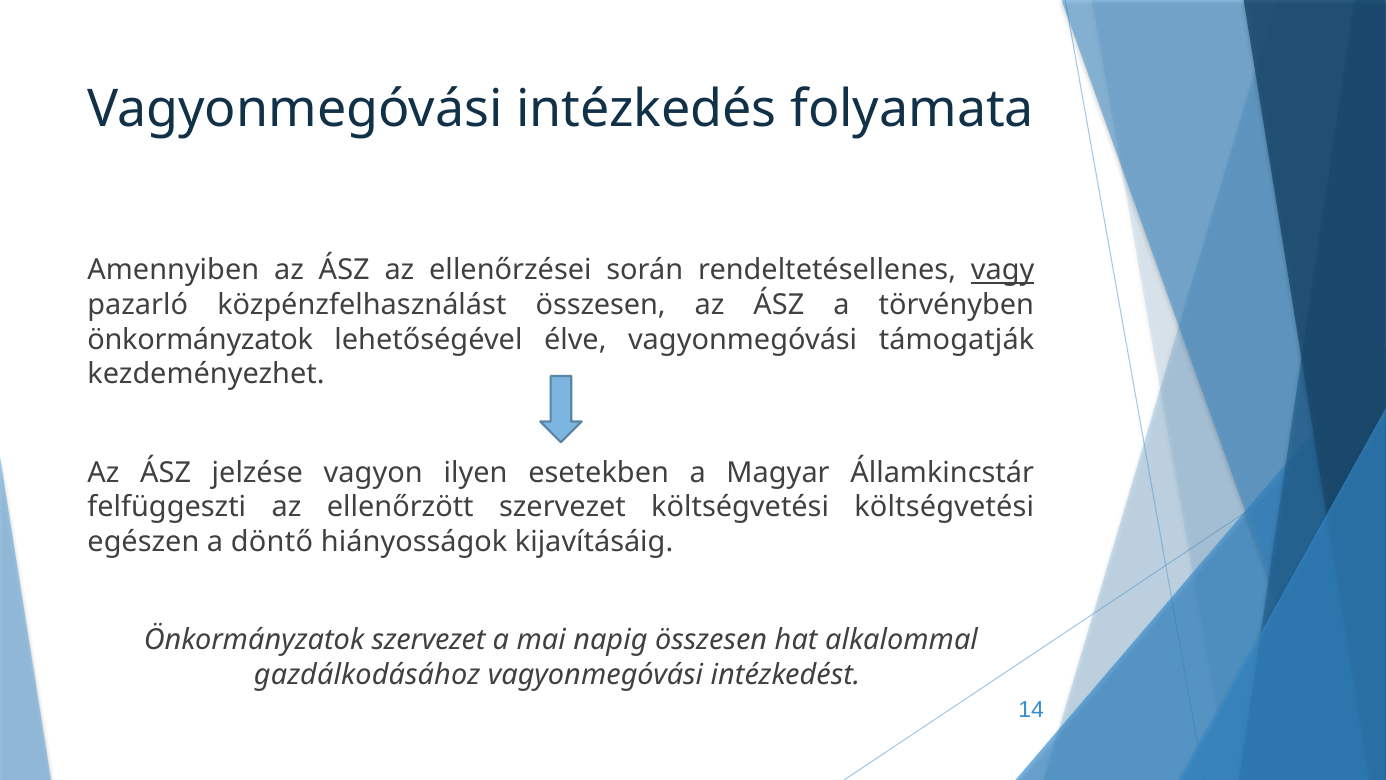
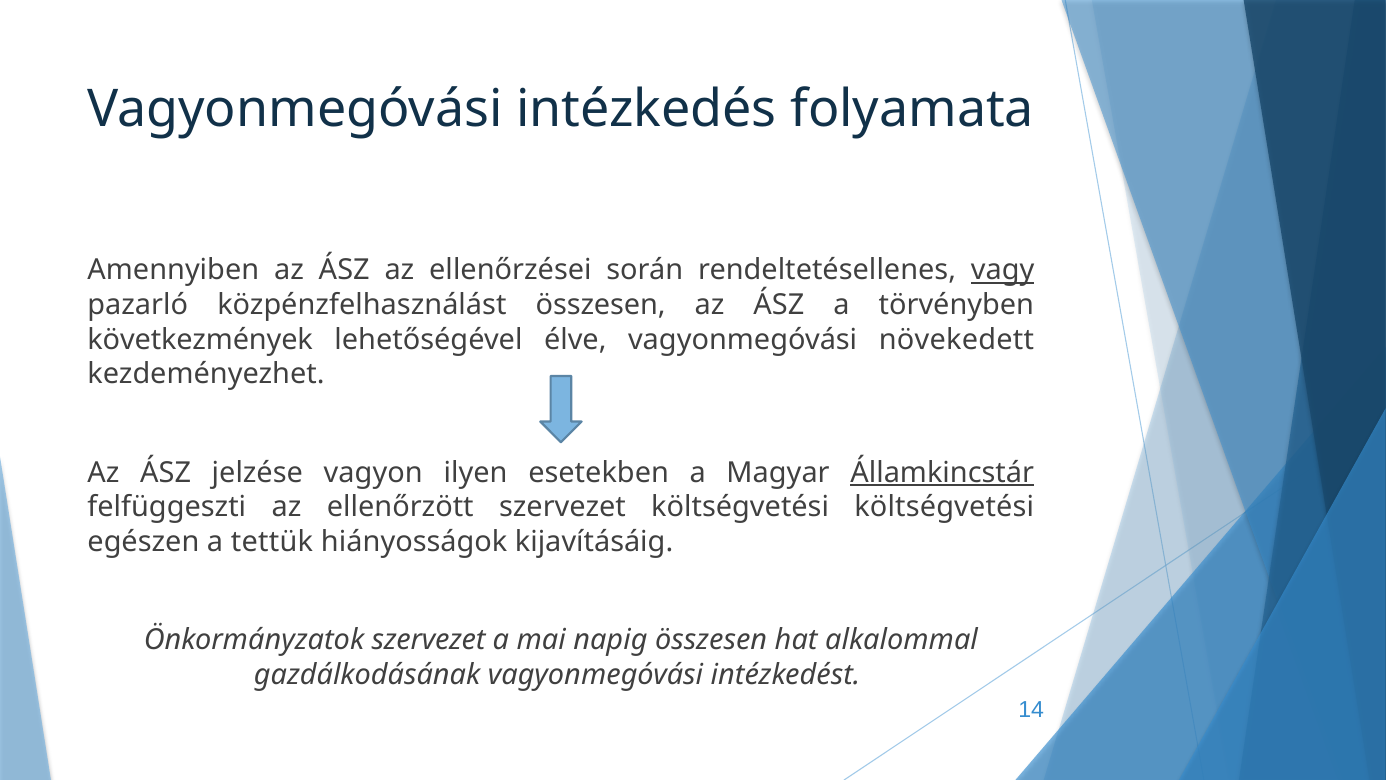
önkormányzatok: önkormányzatok -> következmények (200, 340)
támogatják: támogatják -> növekedett (956, 340)
Államkincstár underline: none -> present (942, 472)
döntő: döntő -> tettük (272, 542)
gazdálkodásához: gazdálkodásához -> gazdálkodásának (367, 675)
